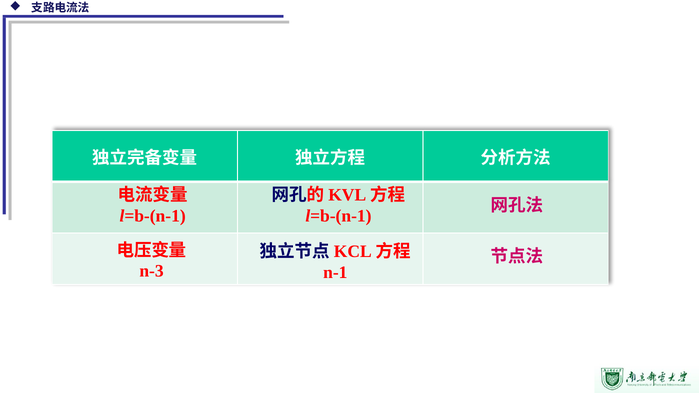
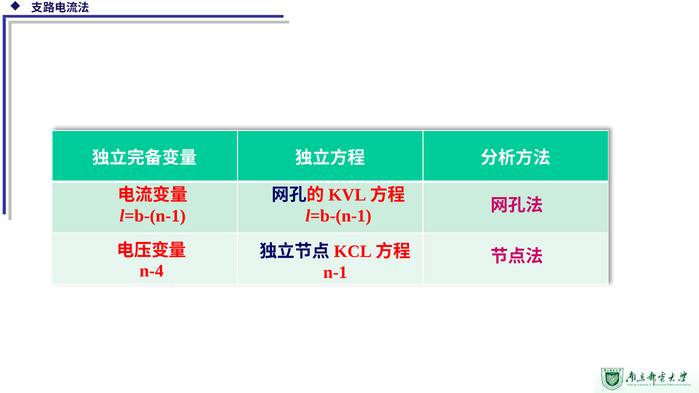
n-3: n-3 -> n-4 (152, 271)
